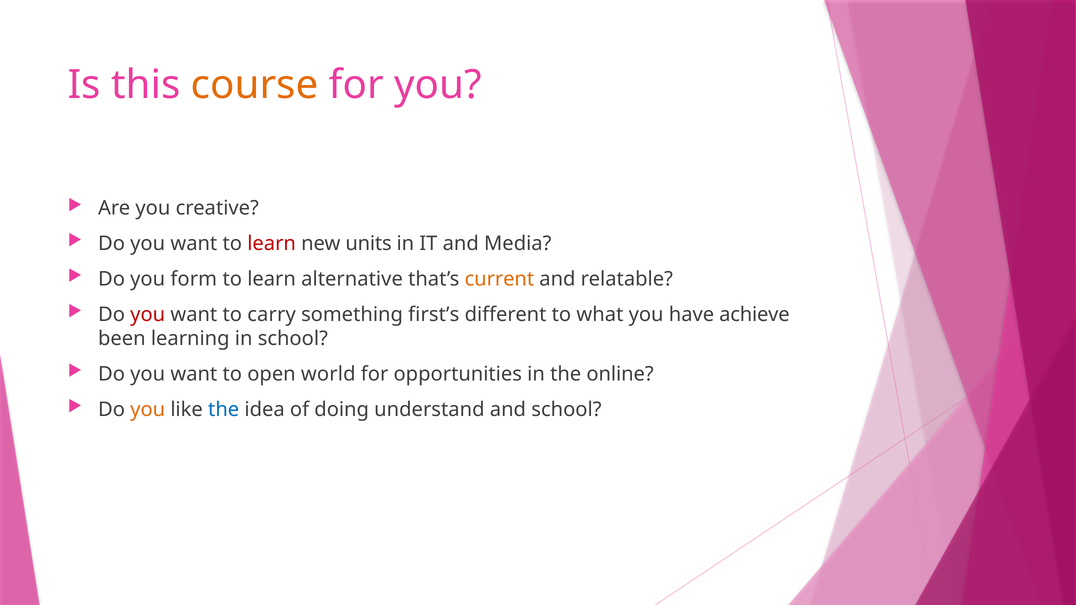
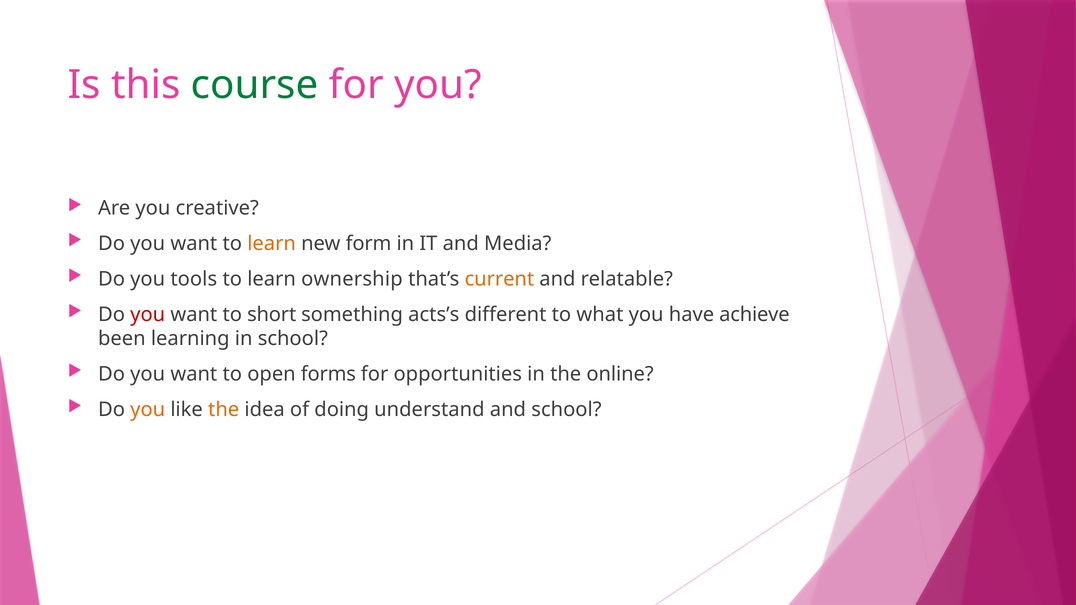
course colour: orange -> green (255, 85)
learn colour: red -> orange (272, 244)
units: units -> form (369, 244)
form: form -> tools (194, 279)
alternative: alternative -> ownership (352, 279)
carry: carry -> short (272, 315)
first’s: first’s -> acts’s (434, 315)
world: world -> forms (328, 374)
the colour: blue -> orange (224, 410)
